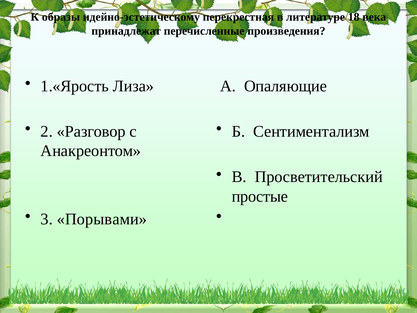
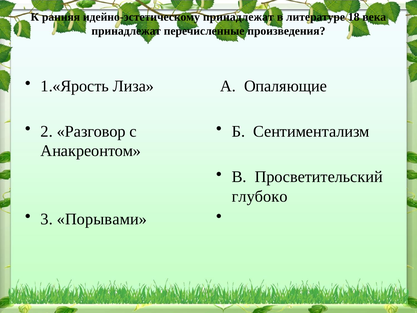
образы: образы -> ранняя (61, 17)
идейно-эстетическому перекрестная: перекрестная -> принадлежат (238, 17)
простые: простые -> глубоко (260, 196)
